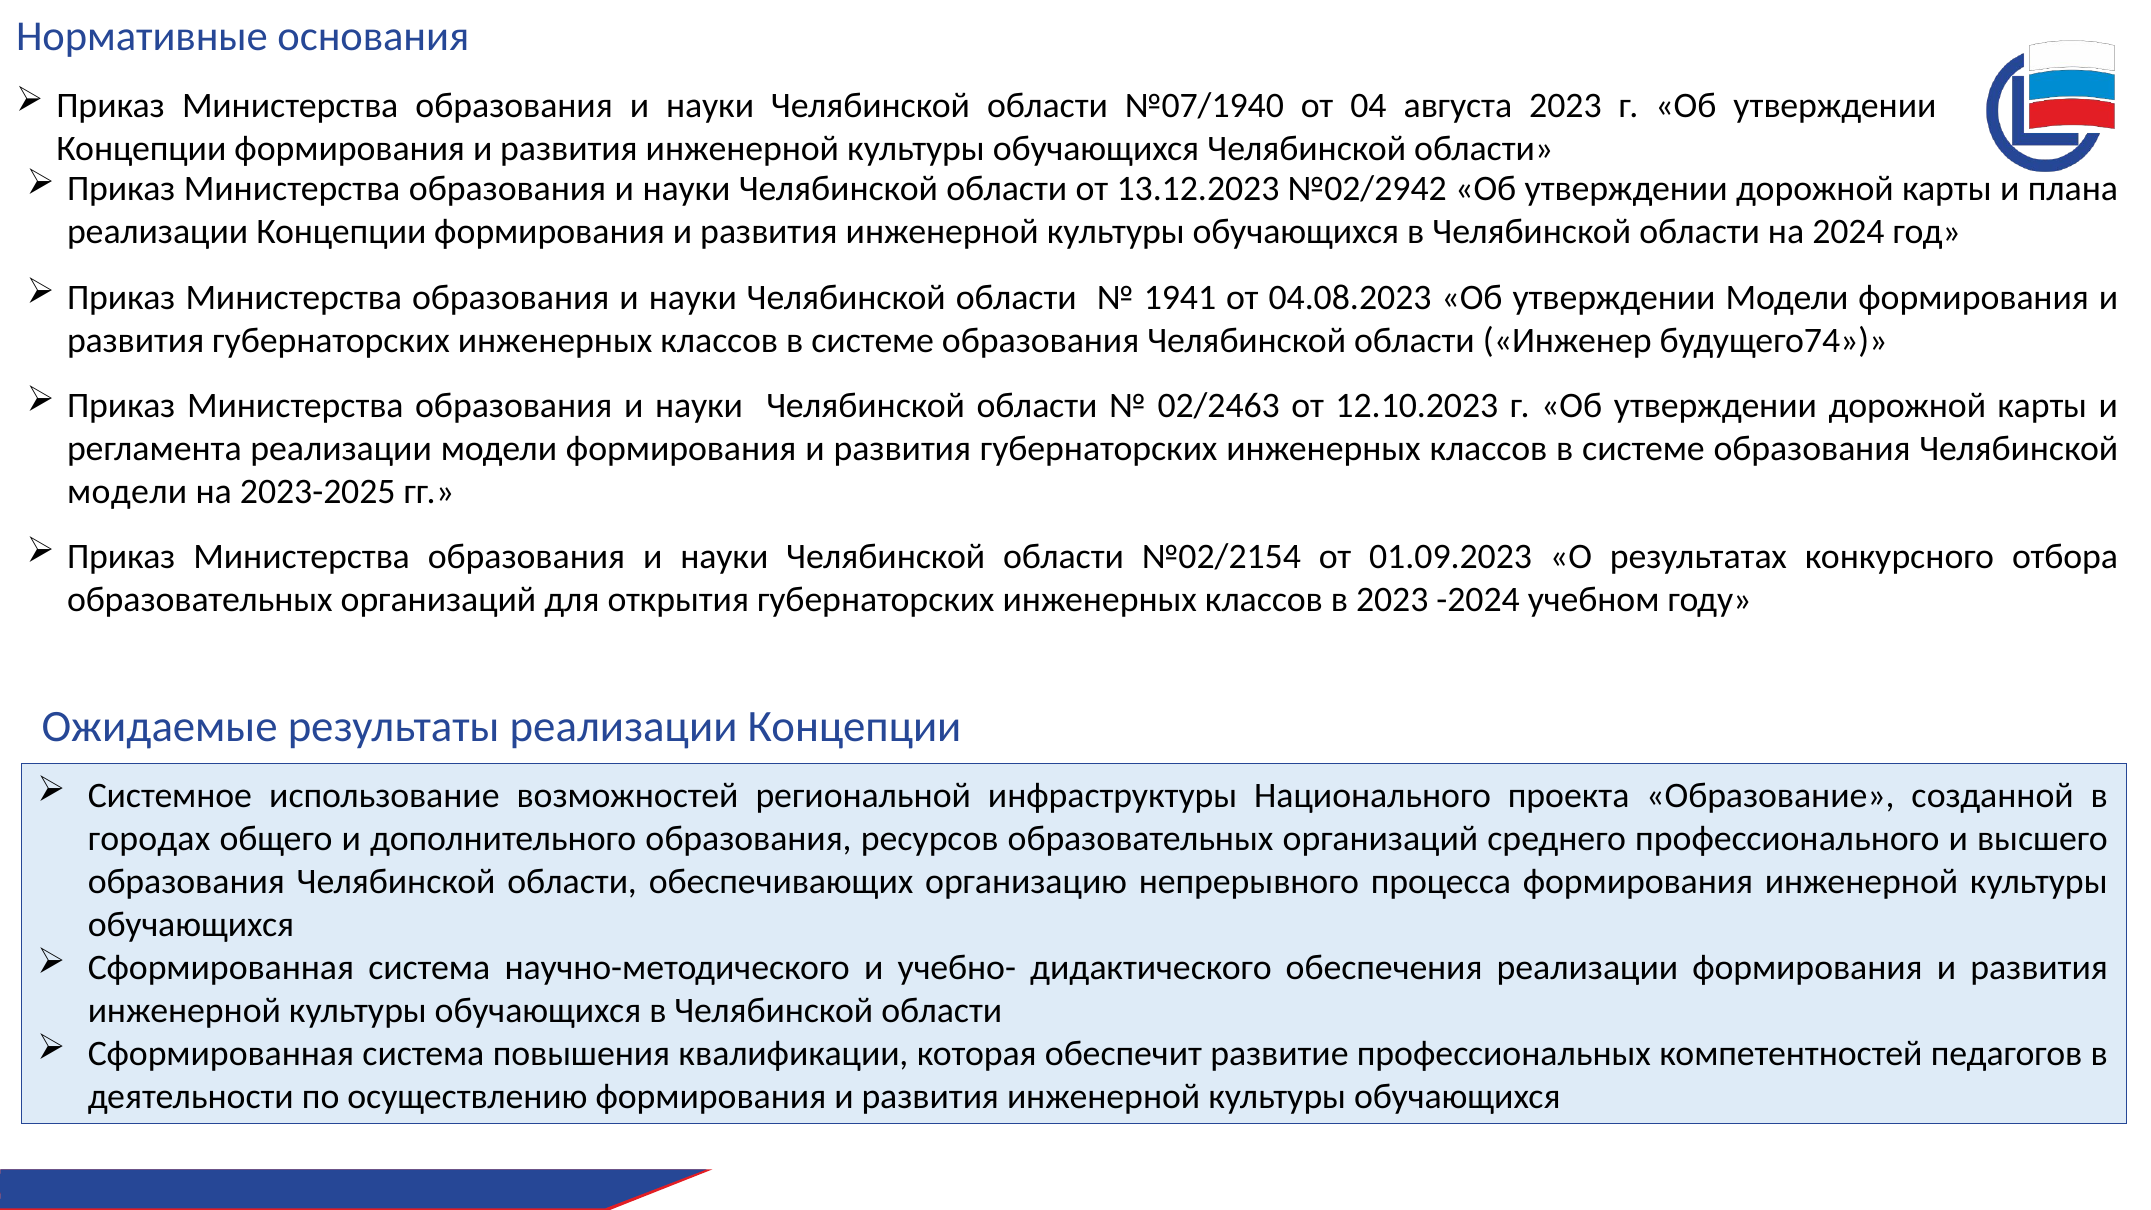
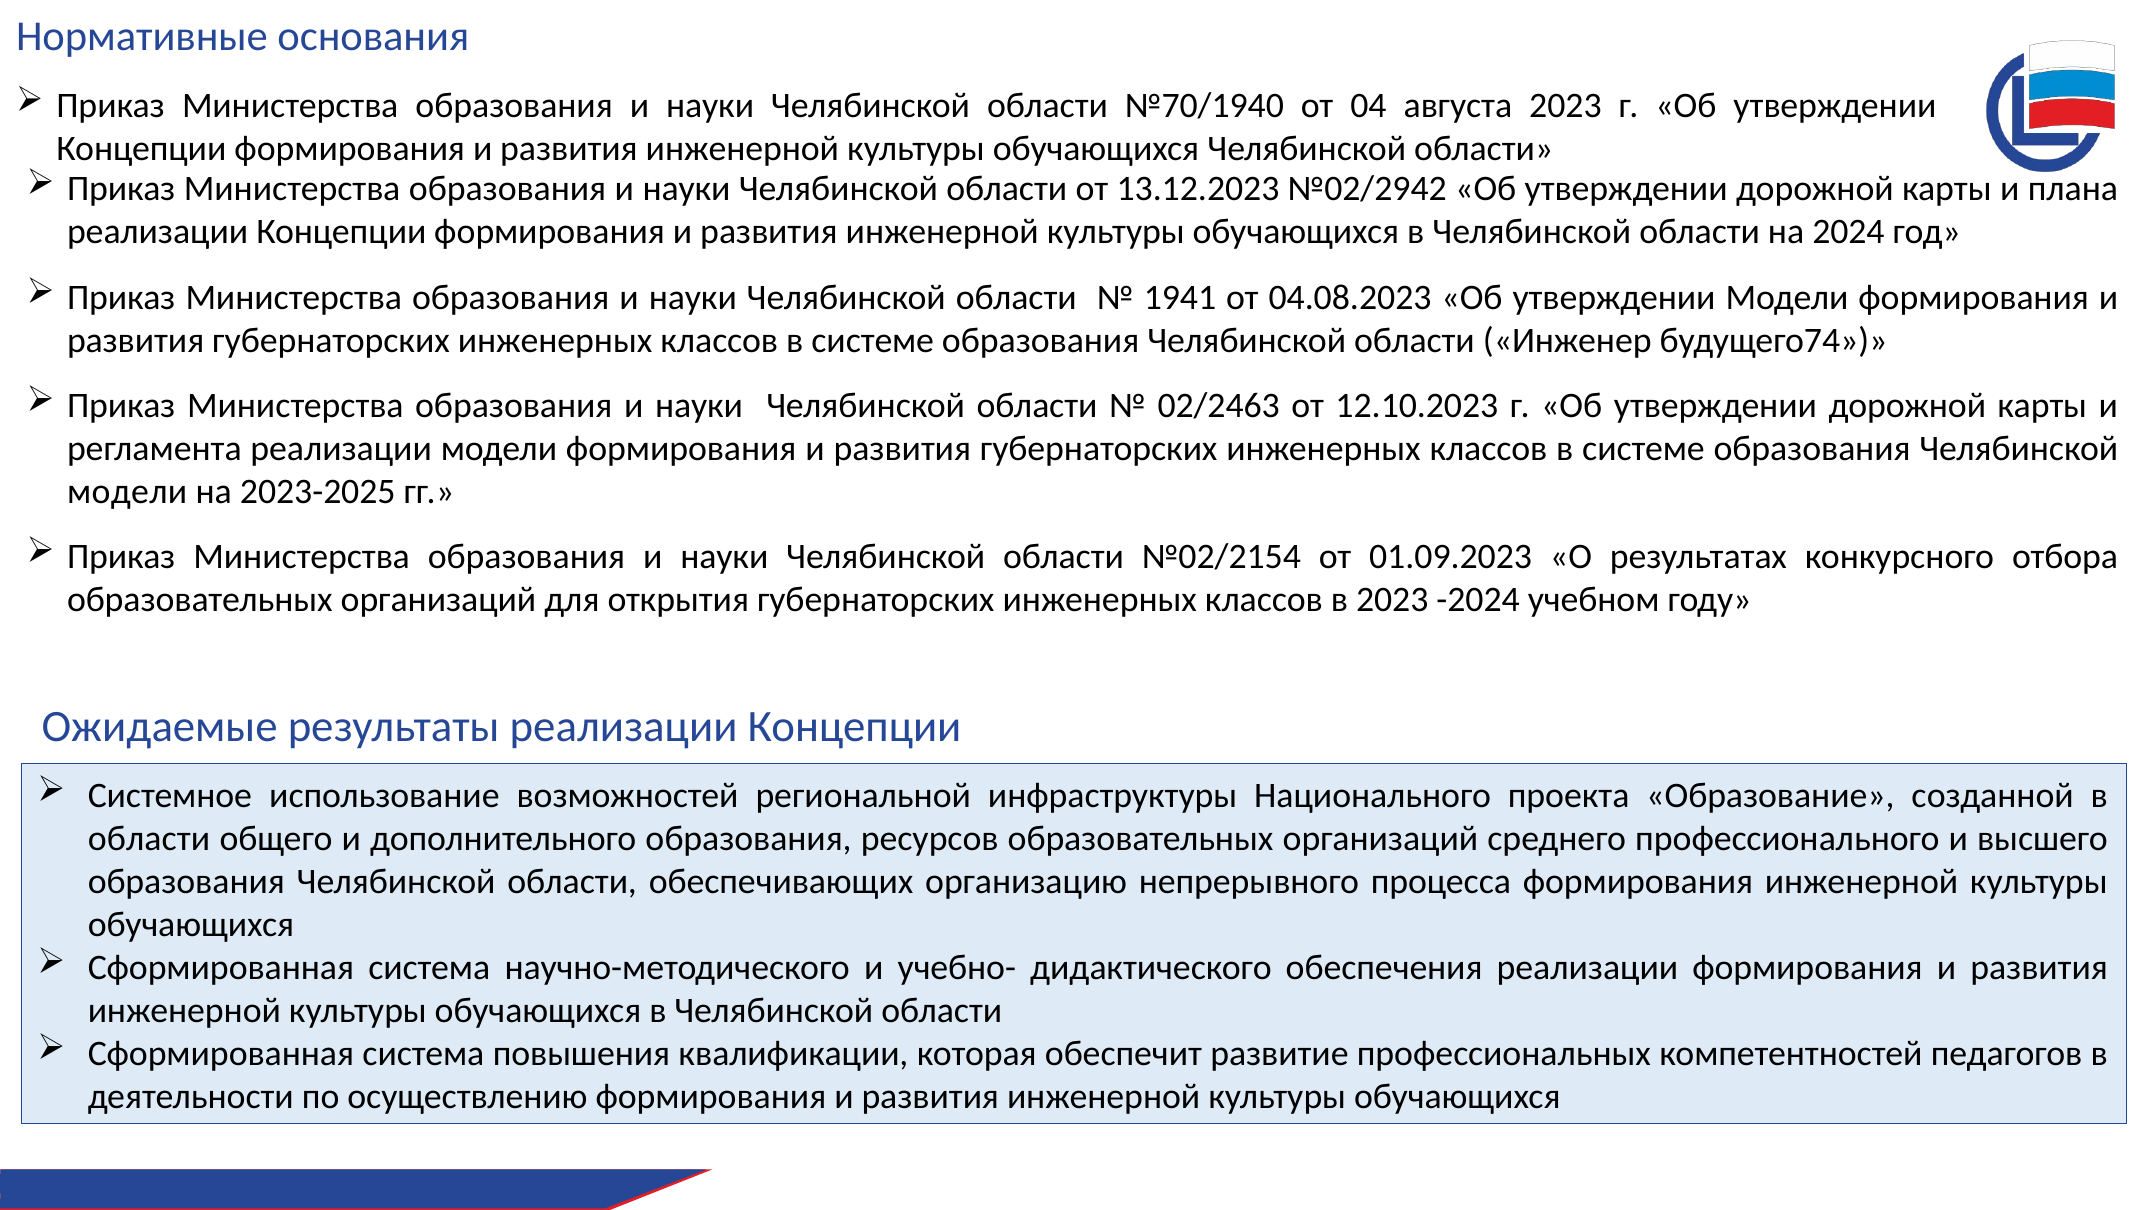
№07/1940: №07/1940 -> №70/1940 (1204, 106)
городах: городах -> области (149, 838)
